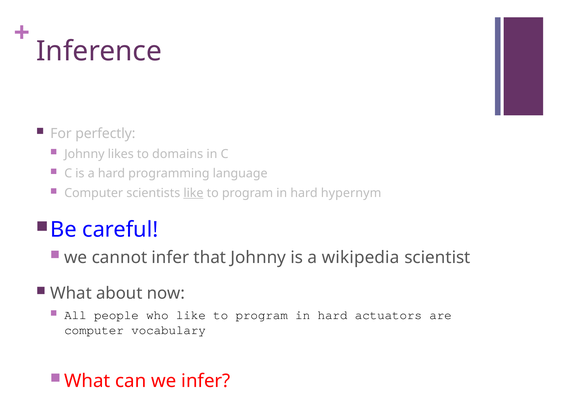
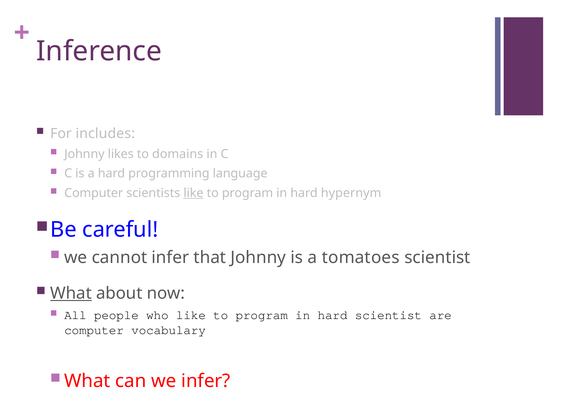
perfectly: perfectly -> includes (105, 134)
wikipedia: wikipedia -> tomatoes (361, 258)
What underline: none -> present (71, 294)
hard actuators: actuators -> scientist (388, 316)
